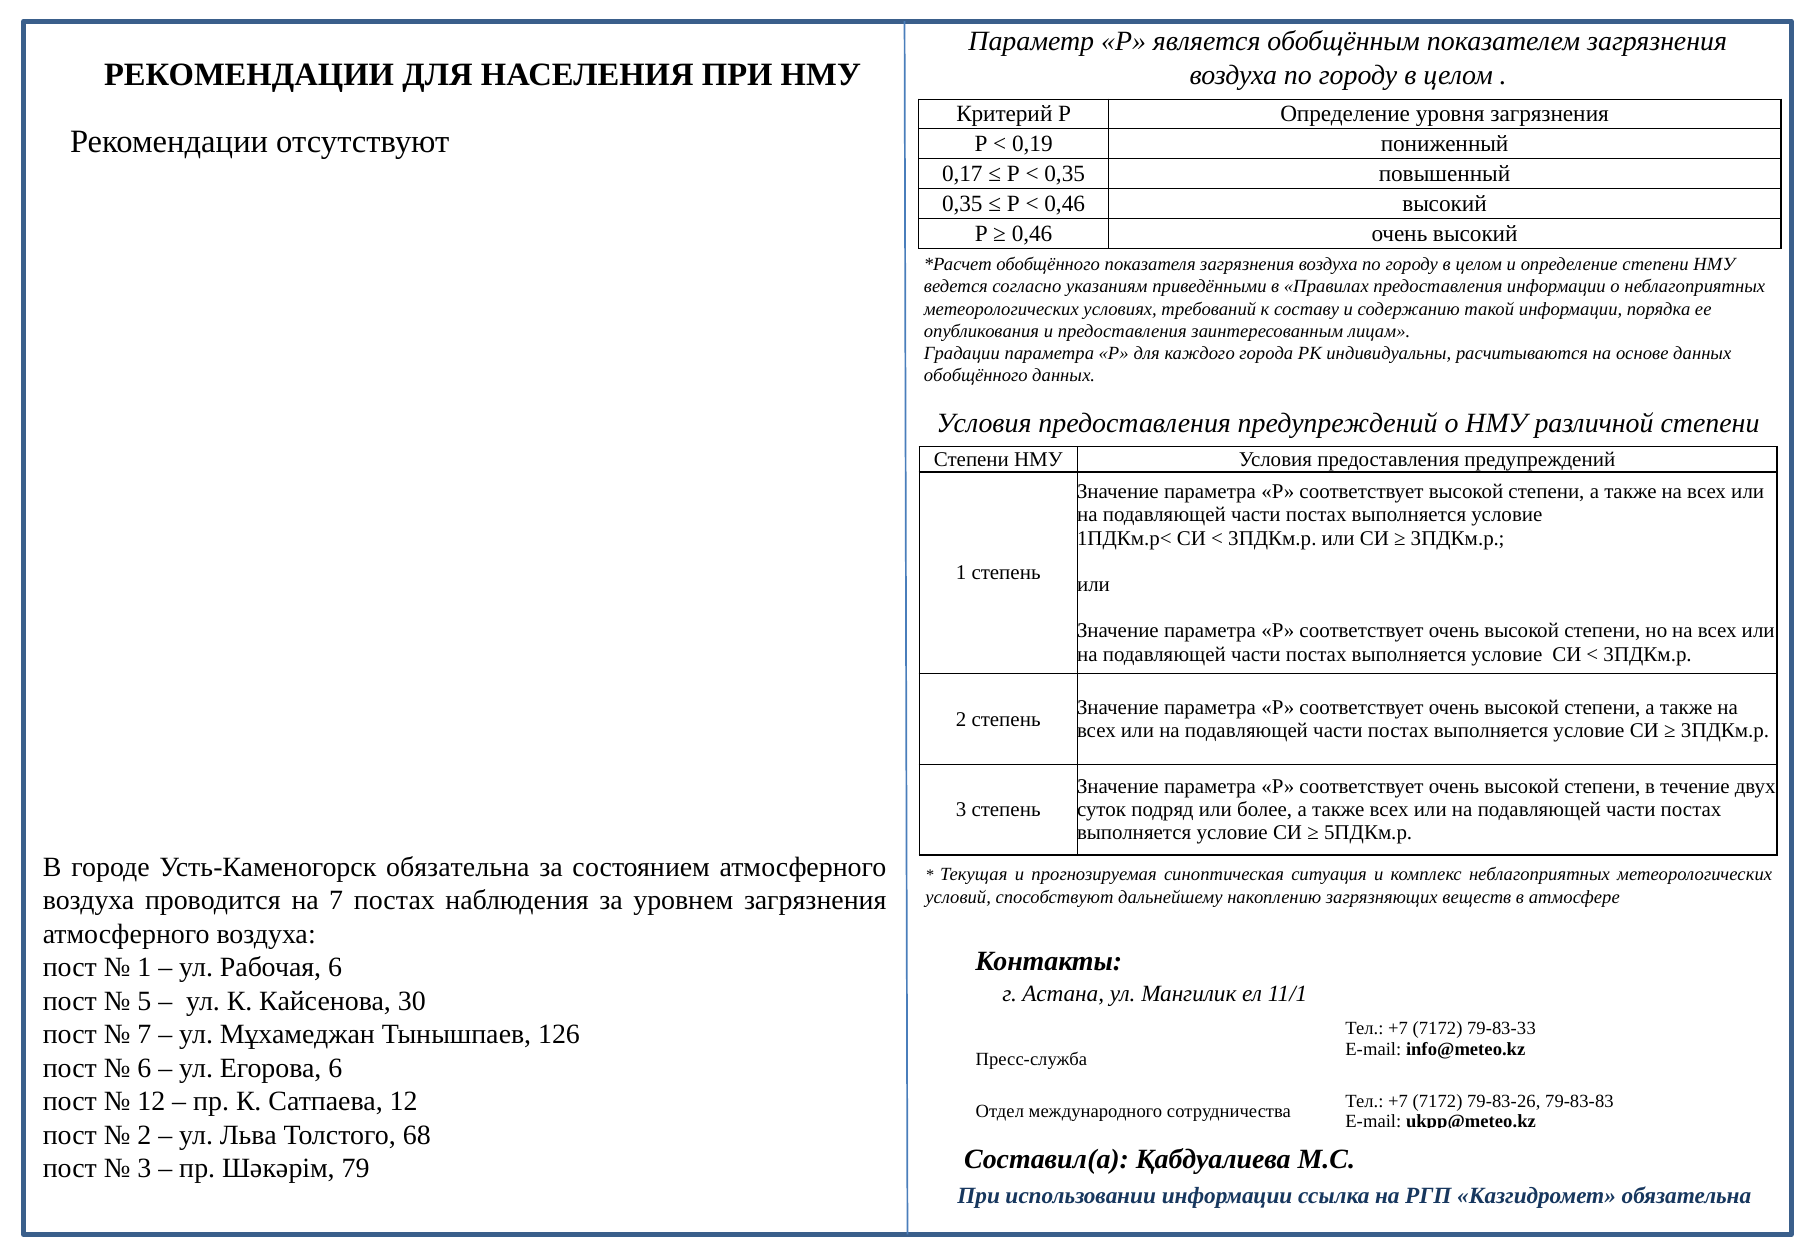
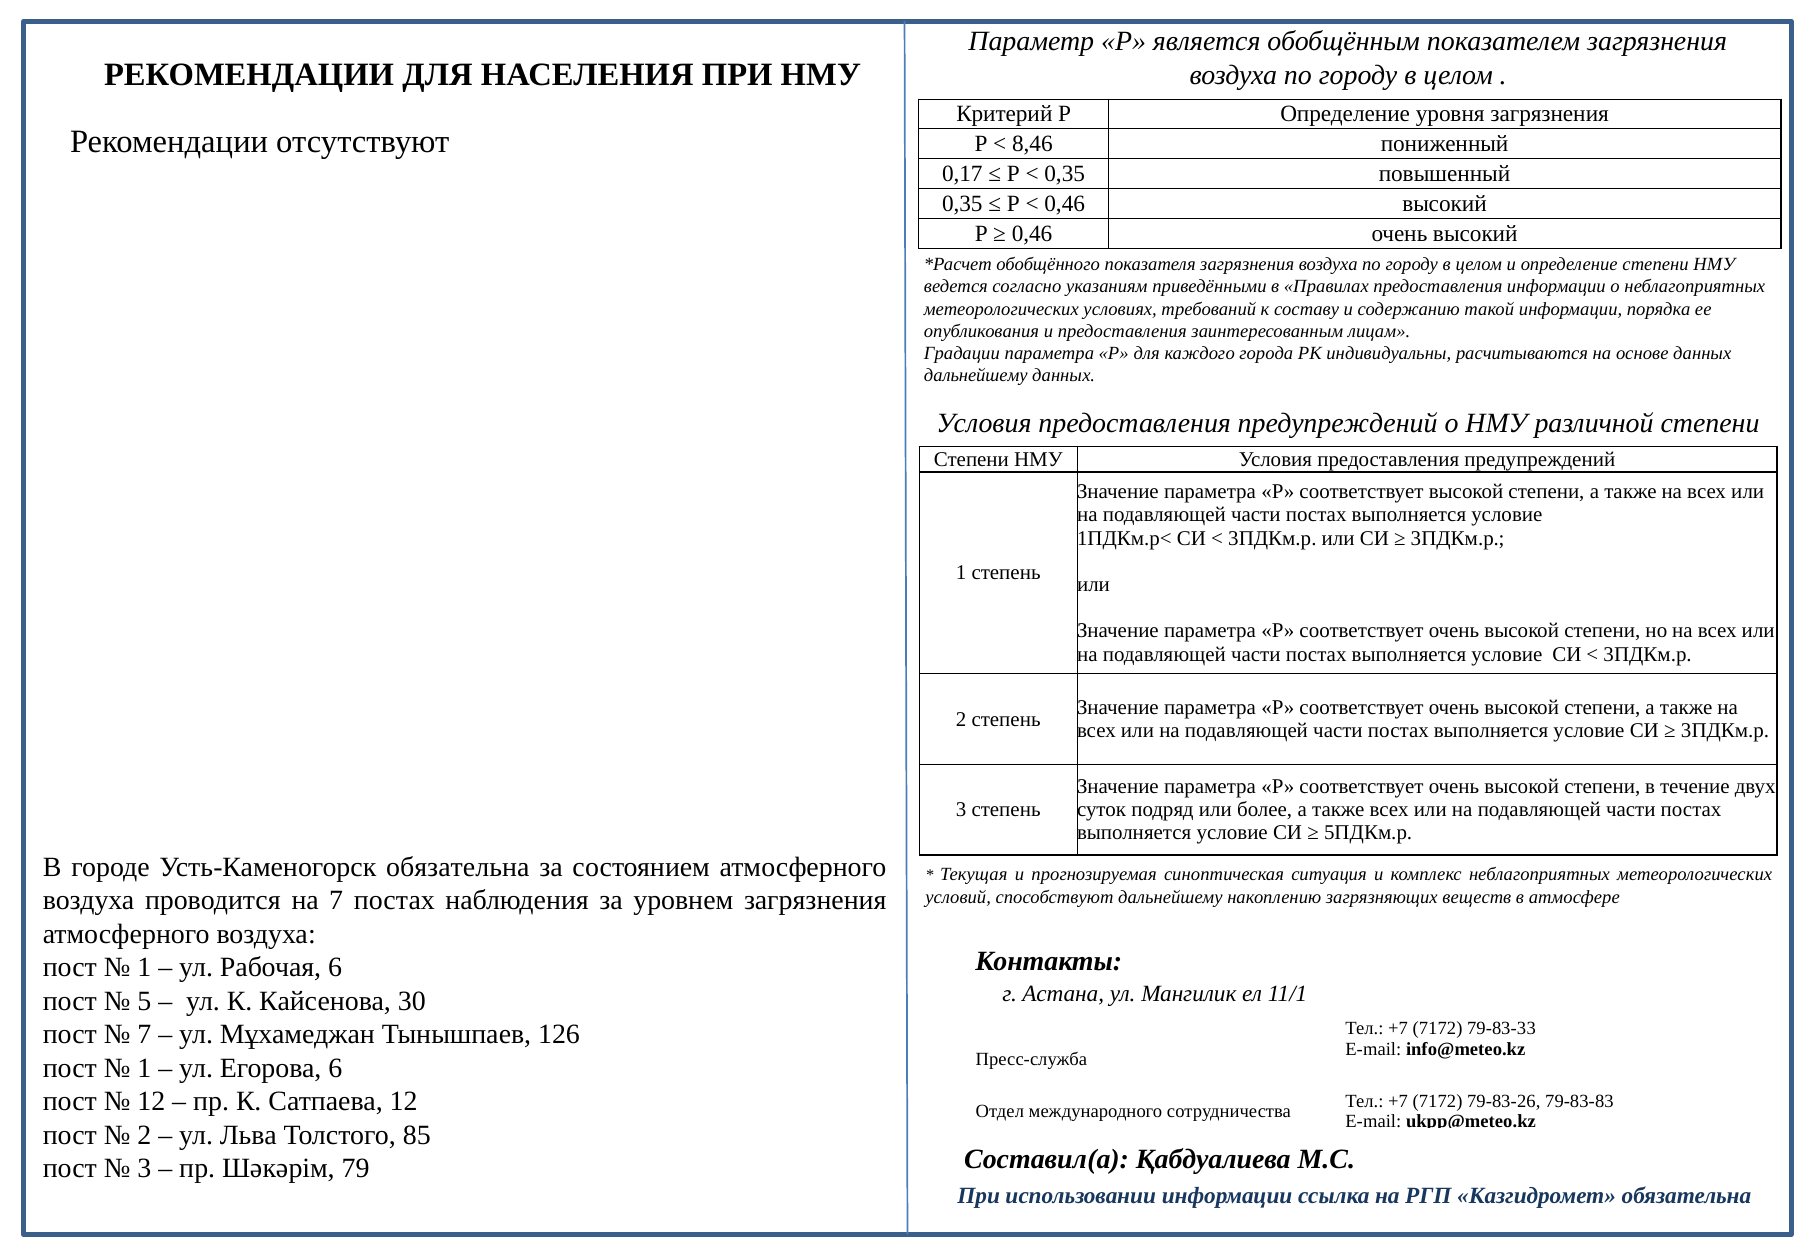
0,19: 0,19 -> 8,46 (1032, 144)
обобщённого: обобщённого -> дальнейшему (976, 376)
6: 6 -> 1 (144, 1068)
68: 68 -> 85 (417, 1135)
